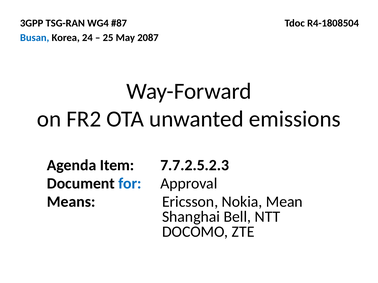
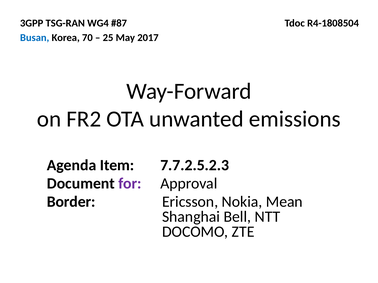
24: 24 -> 70 (87, 38)
2087: 2087 -> 2017 (148, 38)
for colour: blue -> purple (130, 184)
Means: Means -> Border (71, 202)
